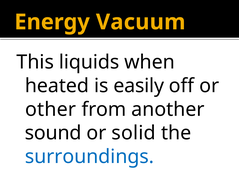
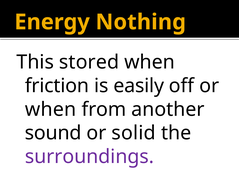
Vacuum: Vacuum -> Nothing (141, 22)
liquids: liquids -> stored (89, 62)
heated: heated -> friction (57, 85)
other: other -> when (51, 109)
surroundings colour: blue -> purple (89, 156)
